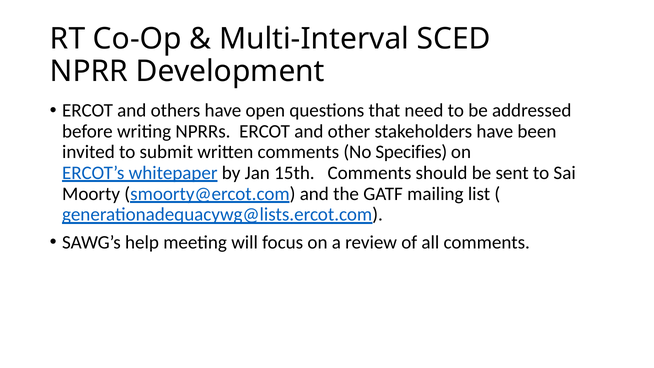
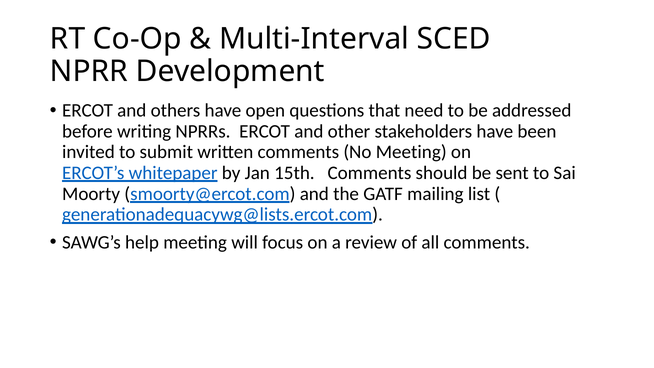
No Specifies: Specifies -> Meeting (411, 152)
